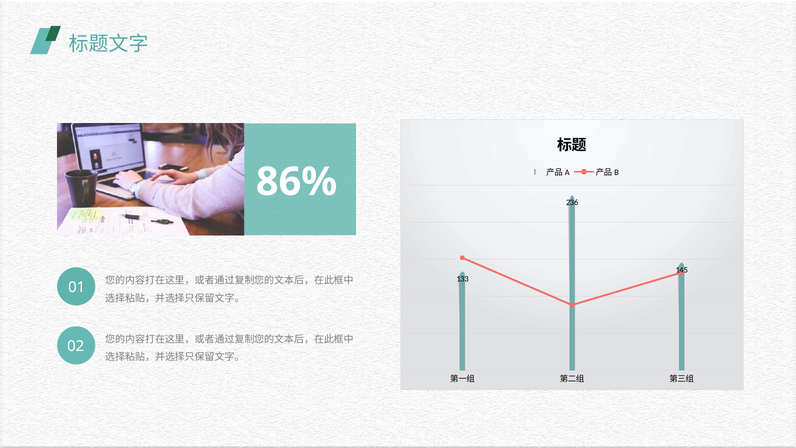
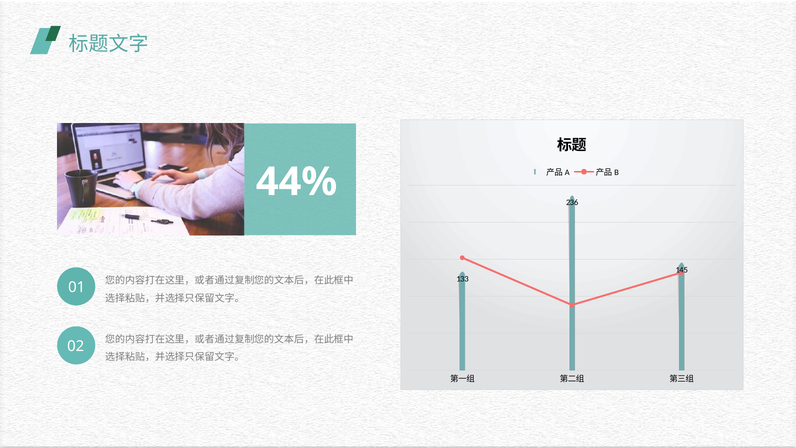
86%: 86% -> 44% (297, 182)
